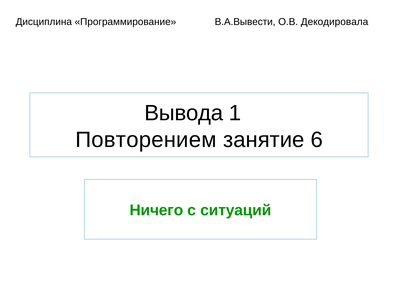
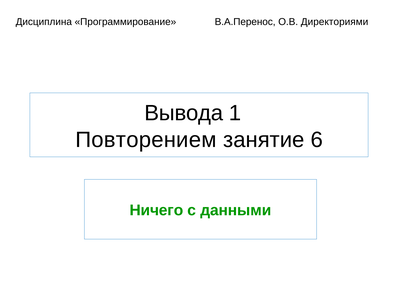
В.А.Вывести: В.А.Вывести -> В.А.Перенос (245, 22)
Декодировала: Декодировала -> Директориями (335, 22)
ситуаций: ситуаций -> данными (236, 210)
